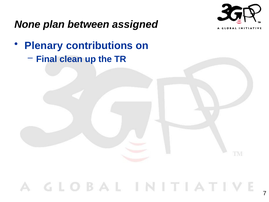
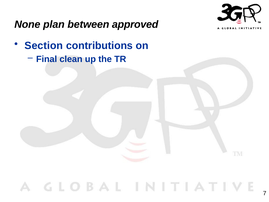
assigned: assigned -> approved (135, 24)
Plenary: Plenary -> Section (44, 46)
